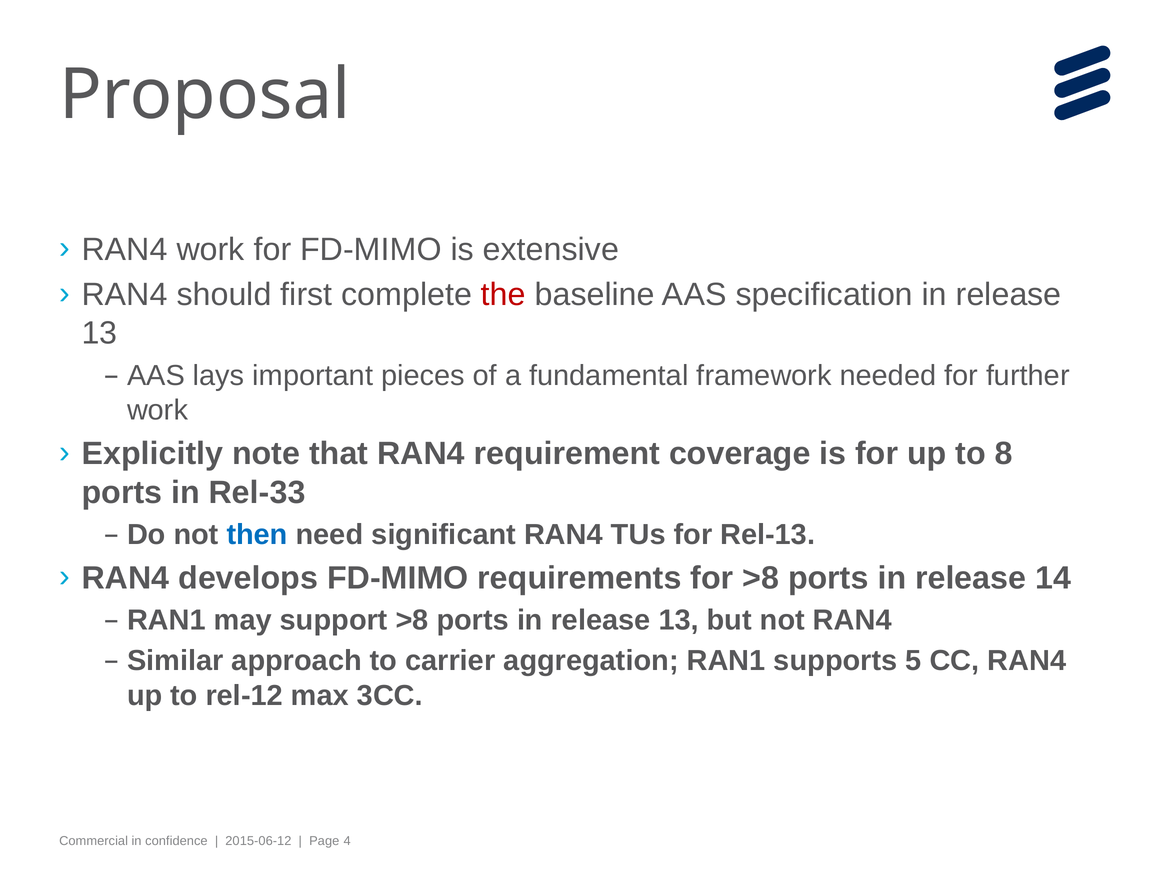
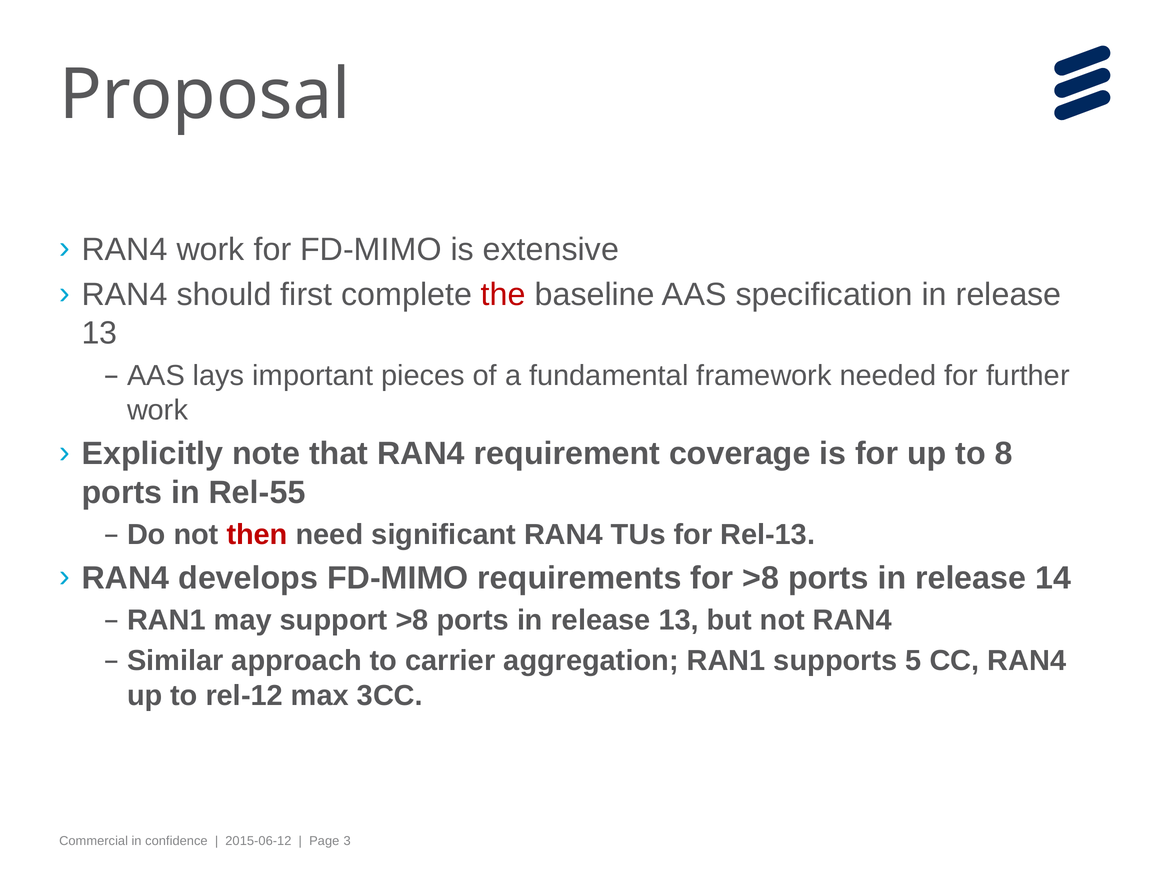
Rel-33: Rel-33 -> Rel-55 (257, 493)
then colour: blue -> red (257, 535)
4: 4 -> 3 (347, 841)
